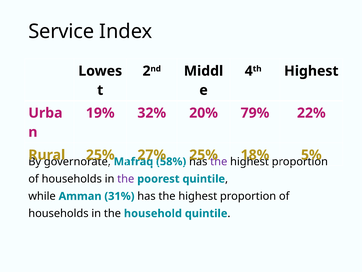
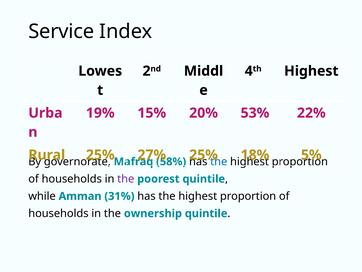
32%: 32% -> 15% (152, 113)
79%: 79% -> 53% (255, 113)
the colour: purple -> blue (219, 161)
household: household -> ownership (153, 213)
